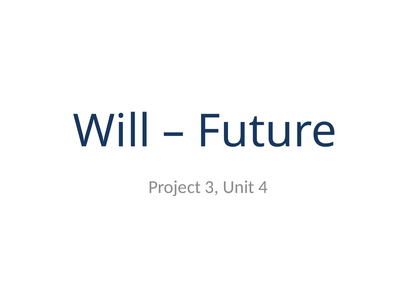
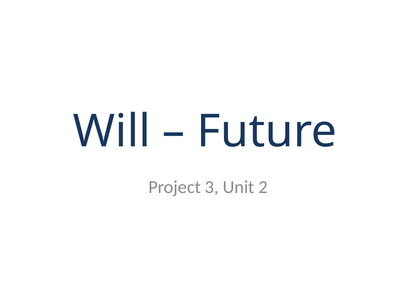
4: 4 -> 2 (263, 187)
